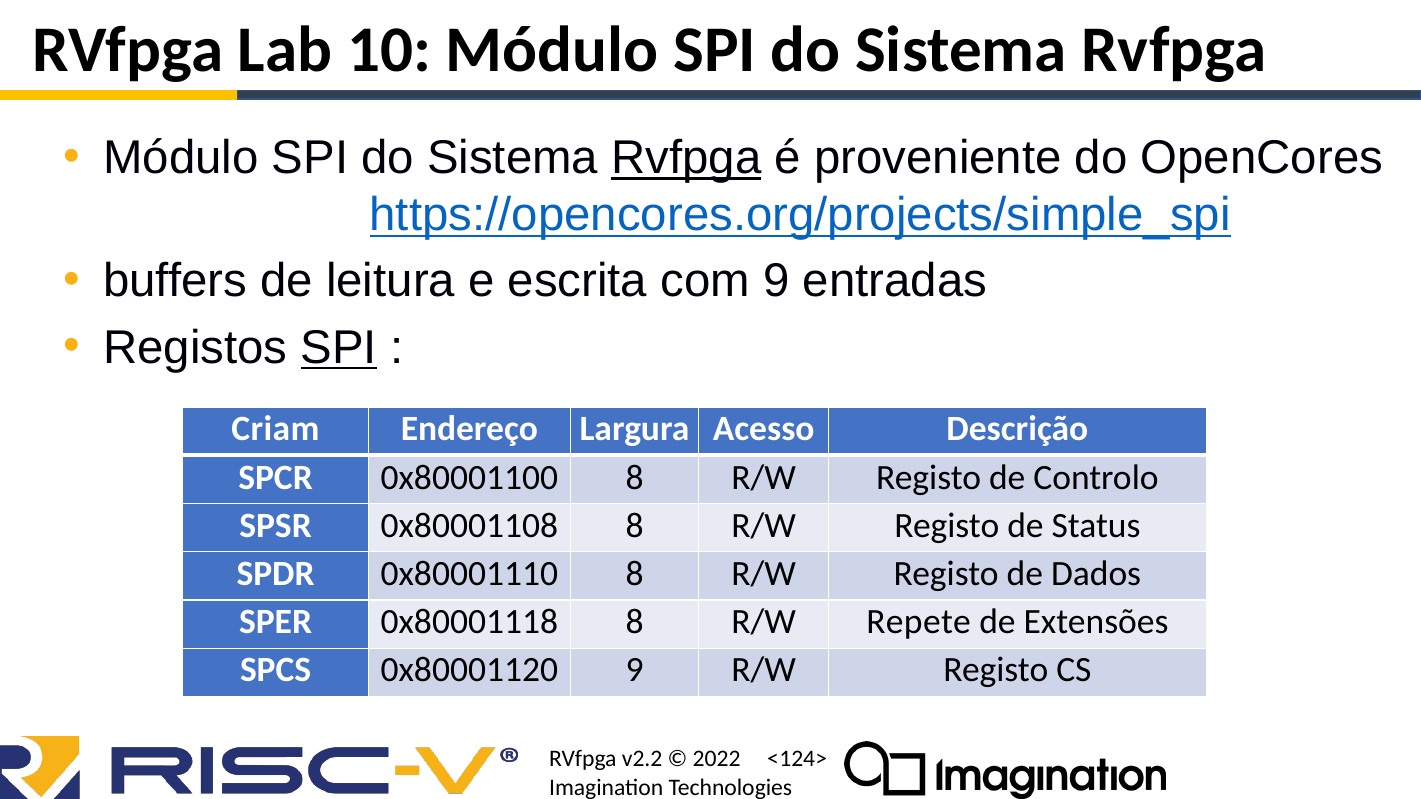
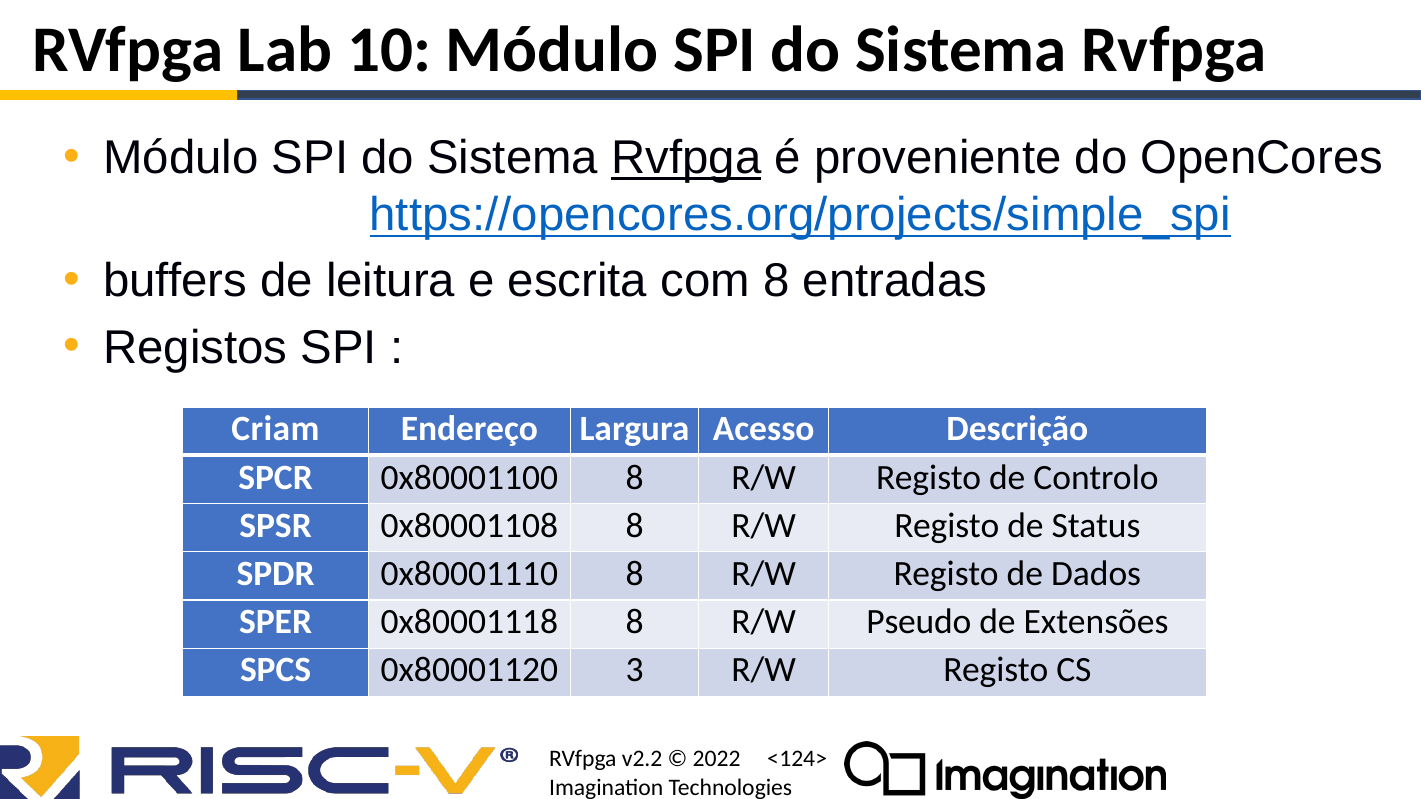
com 9: 9 -> 8 (776, 281)
SPI underline: present -> none (339, 348)
Repete: Repete -> Pseudo (919, 622)
0x80001120 9: 9 -> 3 (635, 670)
